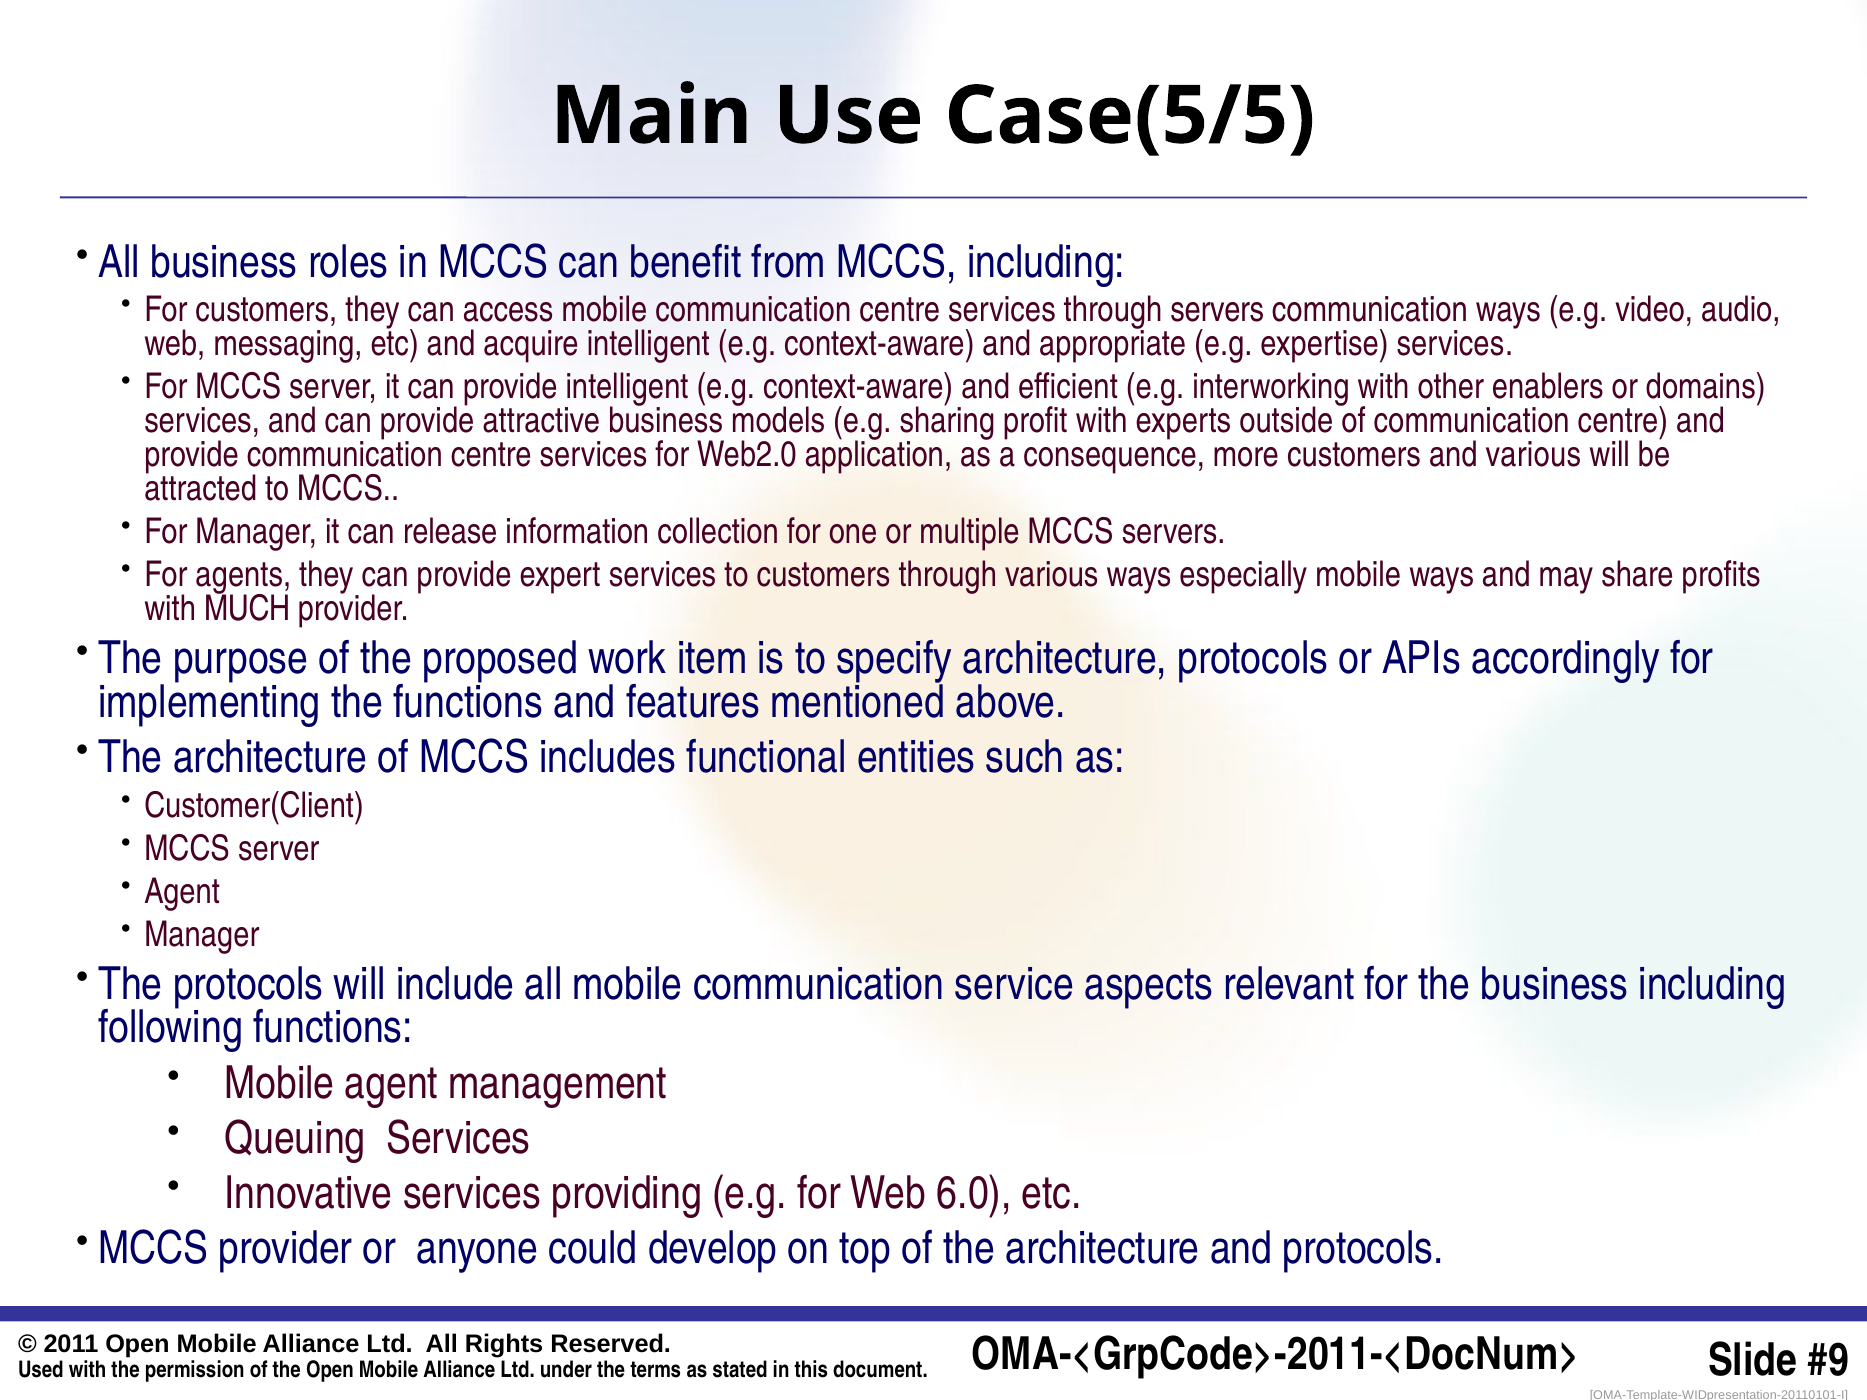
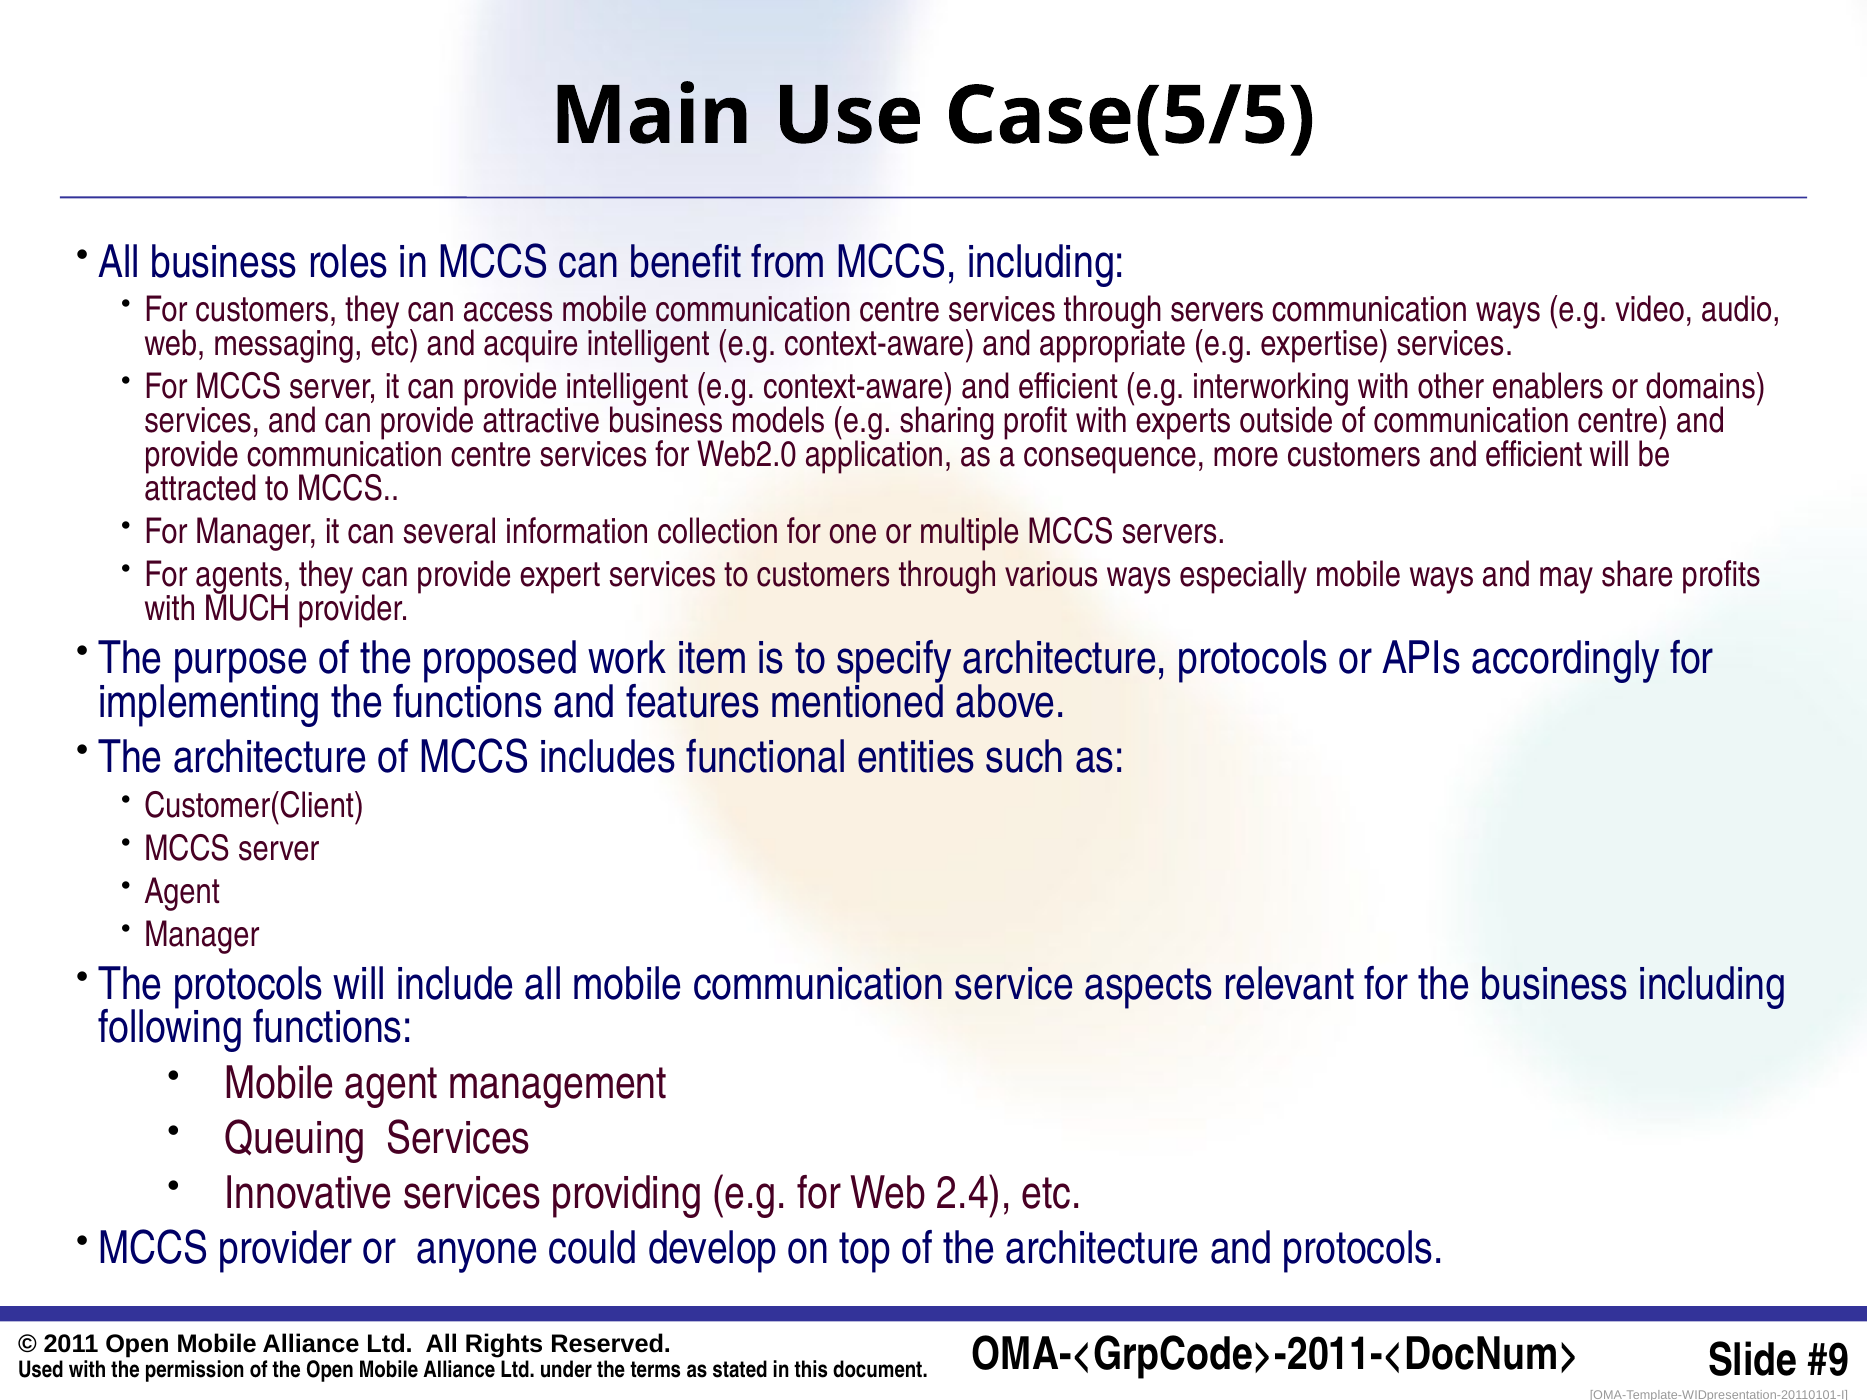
customers and various: various -> efficient (1534, 455)
release: release -> several (450, 532)
6.0: 6.0 -> 2.4 (974, 1194)
